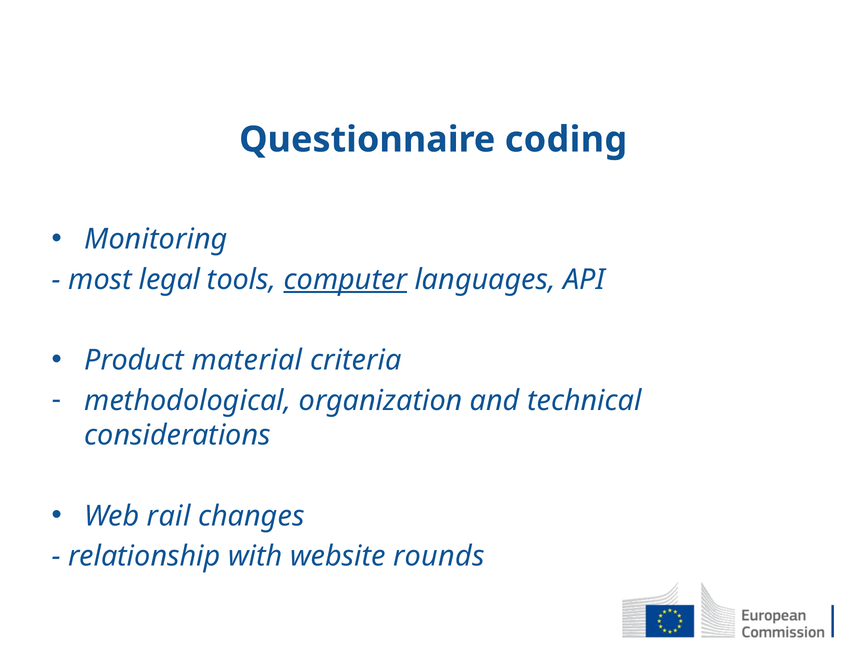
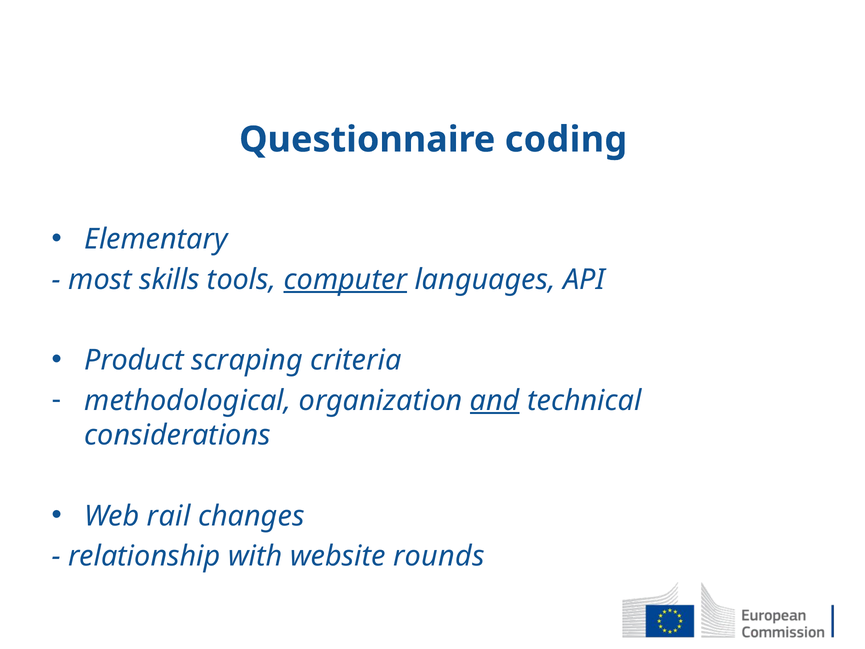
Monitoring: Monitoring -> Elementary (156, 239)
legal: legal -> skills (170, 279)
material: material -> scraping (247, 360)
and underline: none -> present (495, 400)
